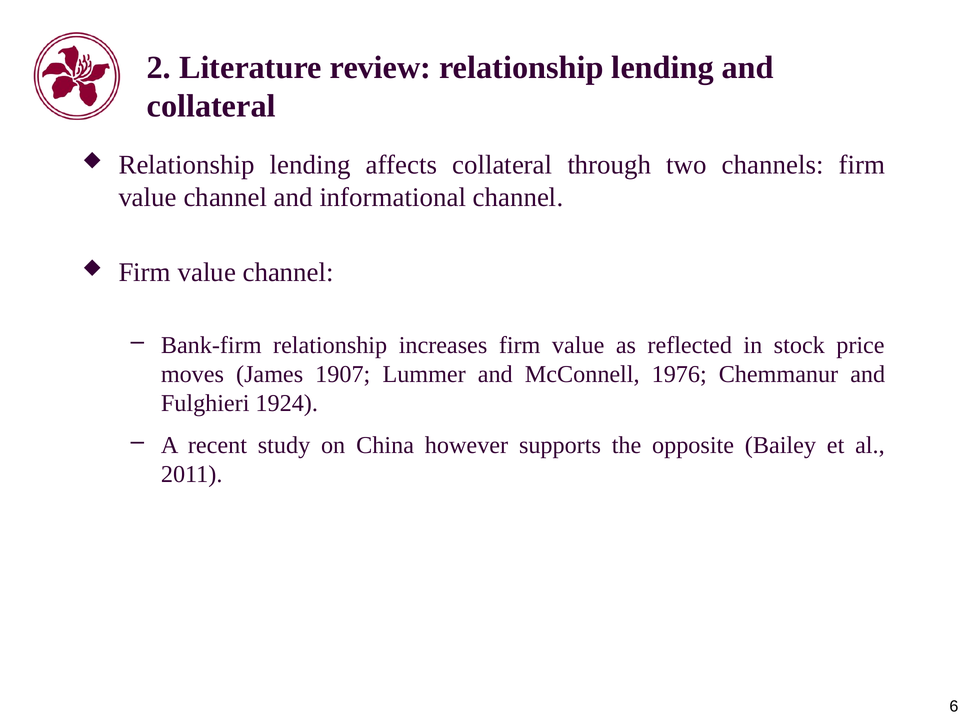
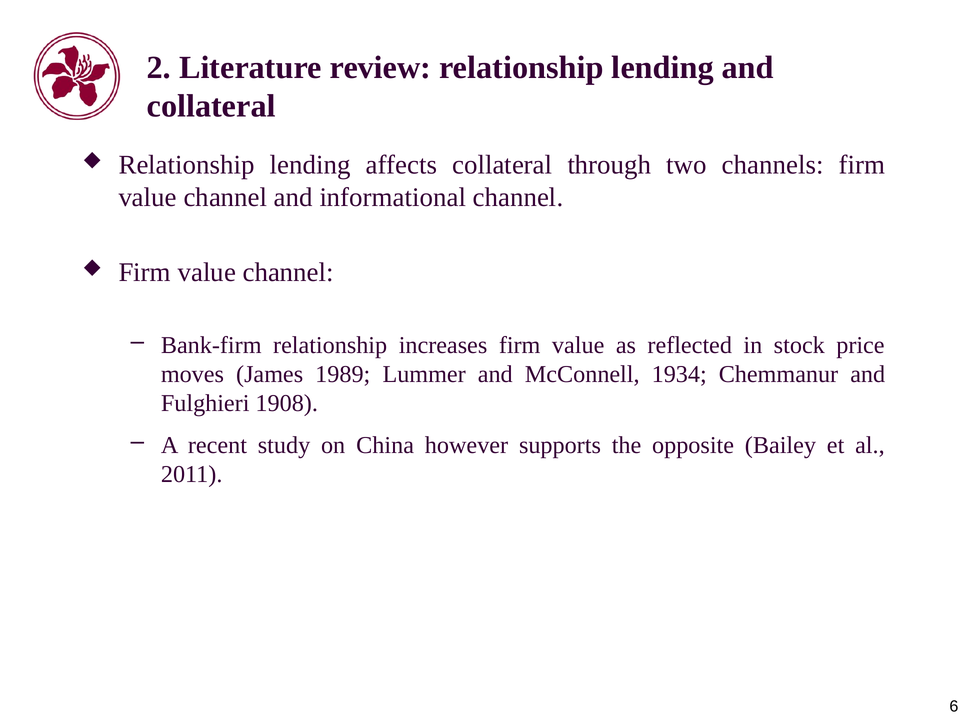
1907: 1907 -> 1989 (343, 374)
1976: 1976 -> 1934 (679, 374)
1924: 1924 -> 1908 (287, 403)
